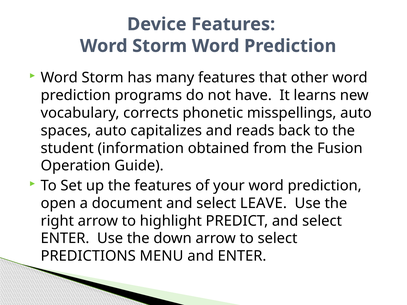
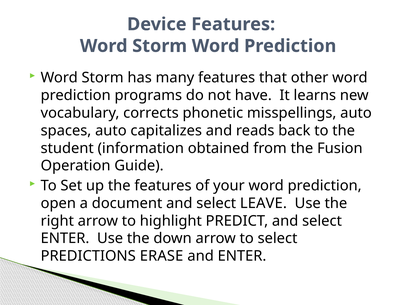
MENU: MENU -> ERASE (162, 256)
